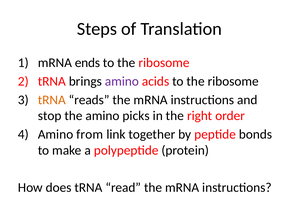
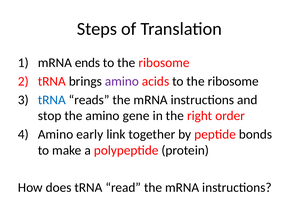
tRNA colour: orange -> blue (52, 100)
picks: picks -> gene (136, 116)
from: from -> early (90, 135)
